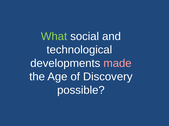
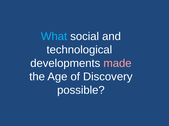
What colour: light green -> light blue (54, 37)
